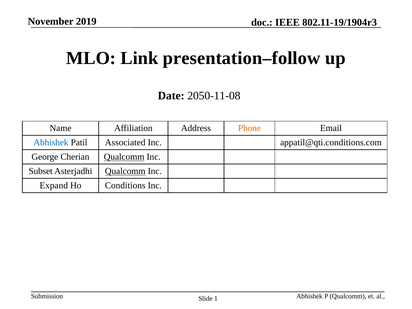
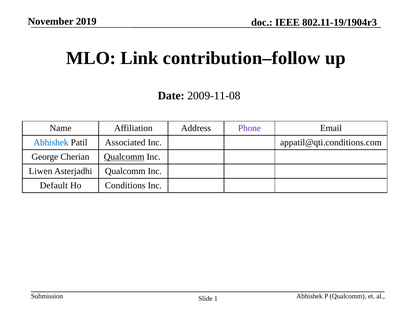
presentation–follow: presentation–follow -> contribution–follow (242, 58)
2050-11-08: 2050-11-08 -> 2009-11-08 (214, 96)
Phone colour: orange -> purple (249, 128)
Subset: Subset -> Liwen (41, 171)
Qualcomm underline: present -> none (125, 171)
Expand: Expand -> Default (54, 186)
